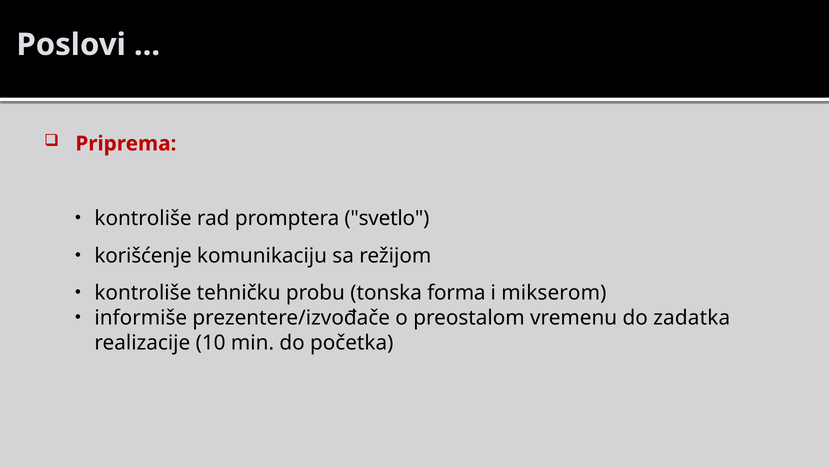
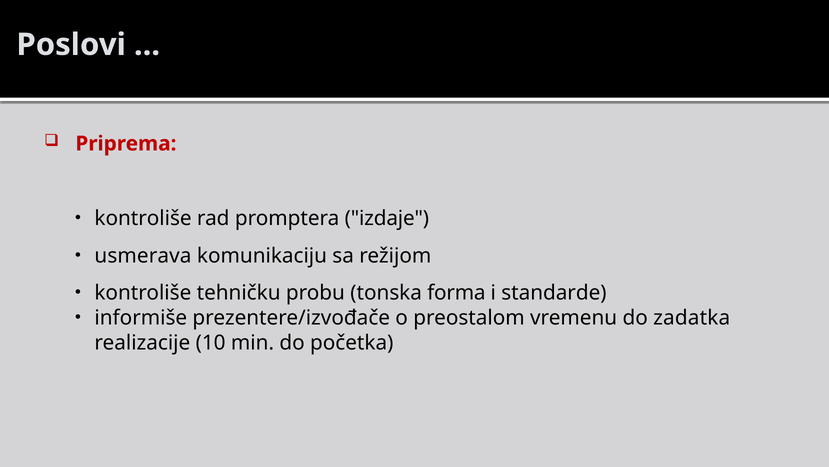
svetlo: svetlo -> izdaje (387, 218)
korišćenje: korišćenje -> usmerava (143, 255)
mikserom: mikserom -> standarde (554, 293)
